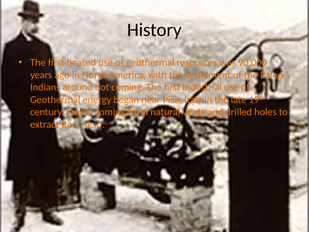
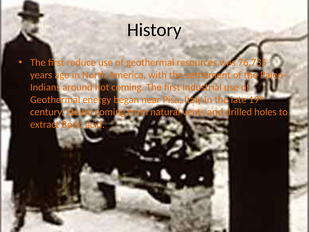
heated: heated -> reduce (81, 63)
90,000: 90,000 -> 76,735 (252, 63)
